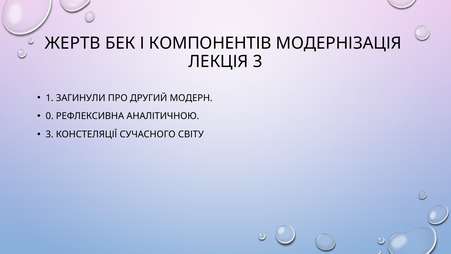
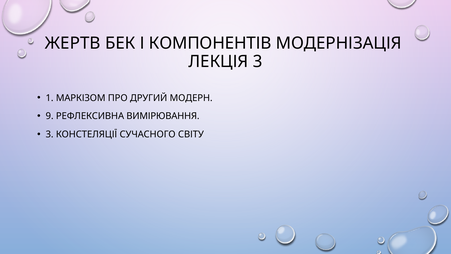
ЗАГИНУЛИ: ЗАГИНУЛИ -> МАРКІЗОМ (81, 98)
0: 0 -> 9 (50, 116)
АНАЛІТИЧНОЮ: АНАЛІТИЧНОЮ -> ВИМІРЮВАННЯ (163, 116)
